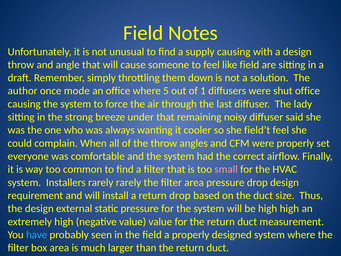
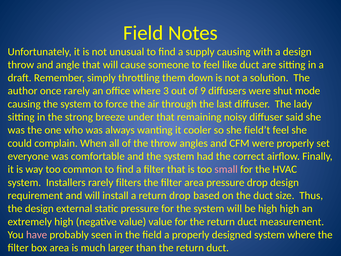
like field: field -> duct (249, 65)
once mode: mode -> rarely (77, 91)
5: 5 -> 3 (166, 91)
1: 1 -> 9 (203, 91)
shut office: office -> mode (308, 91)
rarely rarely: rarely -> filters (129, 182)
have colour: light blue -> pink (37, 235)
